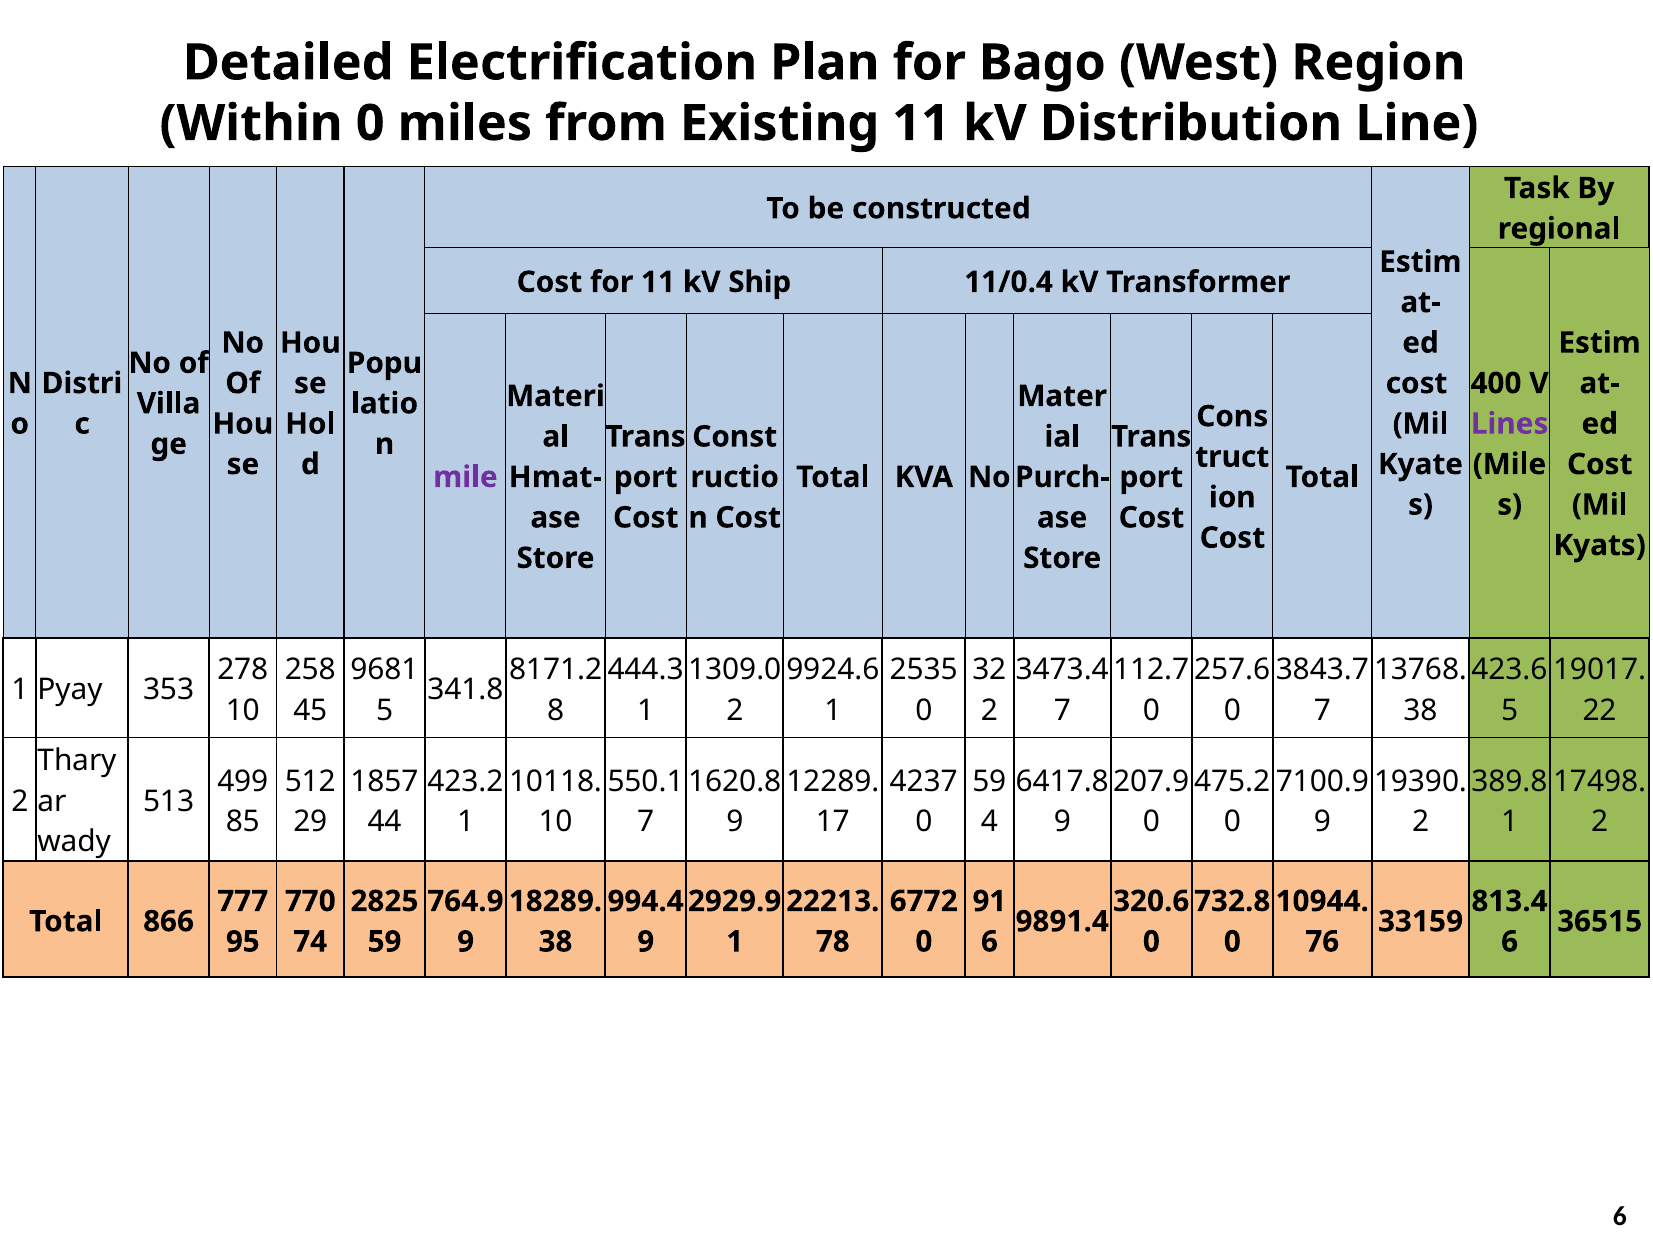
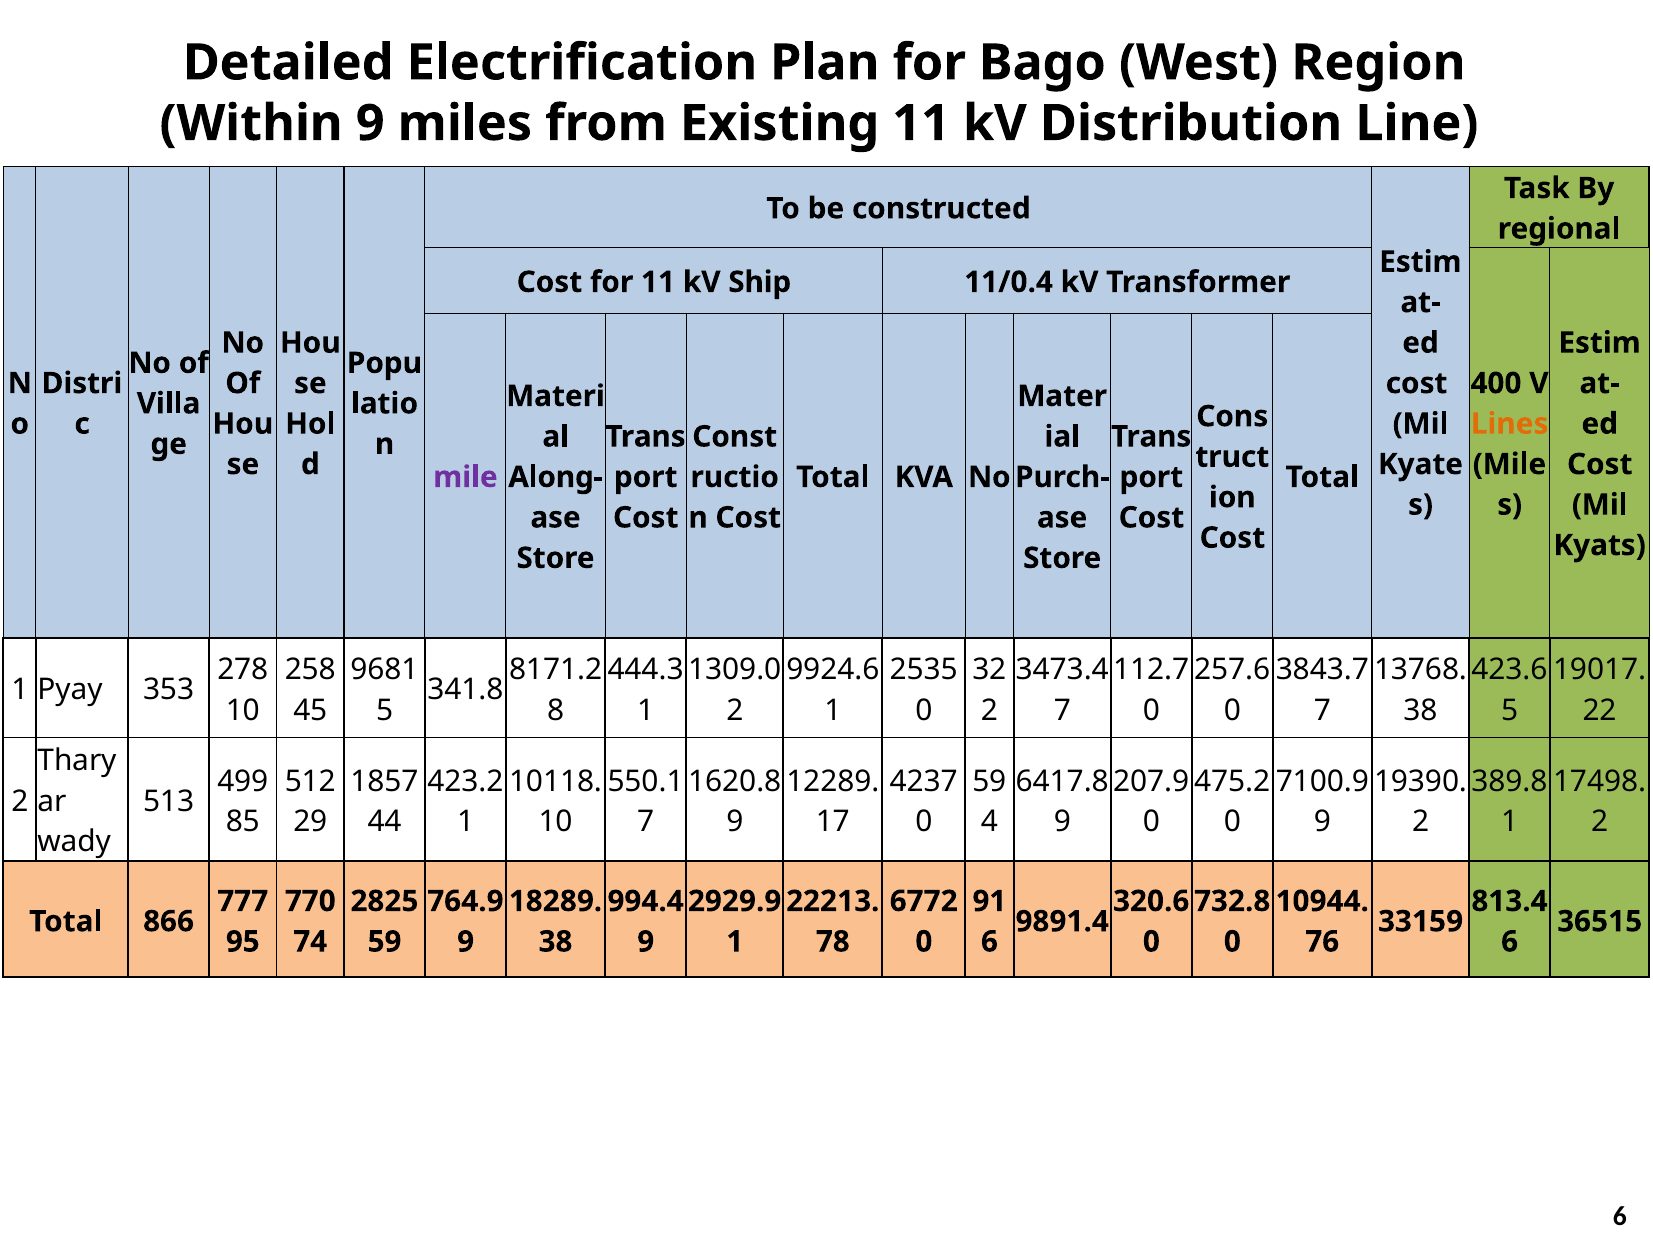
Within 0: 0 -> 9 (370, 123)
Lines colour: purple -> orange (1510, 424)
Hmat-: Hmat- -> Along- (556, 477)
